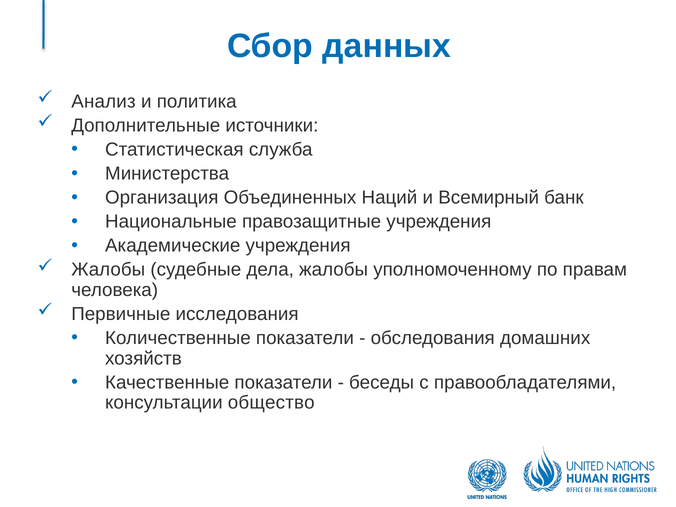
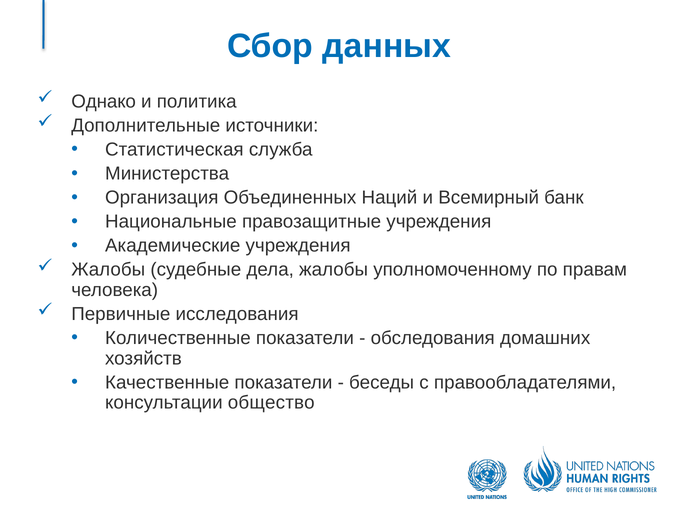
Анализ: Анализ -> Однако (104, 101)
